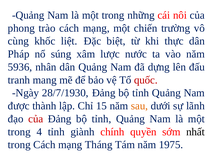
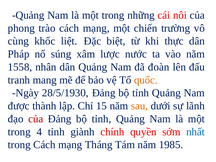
5936: 5936 -> 1558 (20, 67)
dựng: dựng -> đoàn (159, 67)
quốc colour: red -> orange (146, 80)
28/7/1930: 28/7/1930 -> 28/5/1930 (65, 93)
nhất colour: black -> blue (195, 132)
1975: 1975 -> 1985 (171, 145)
